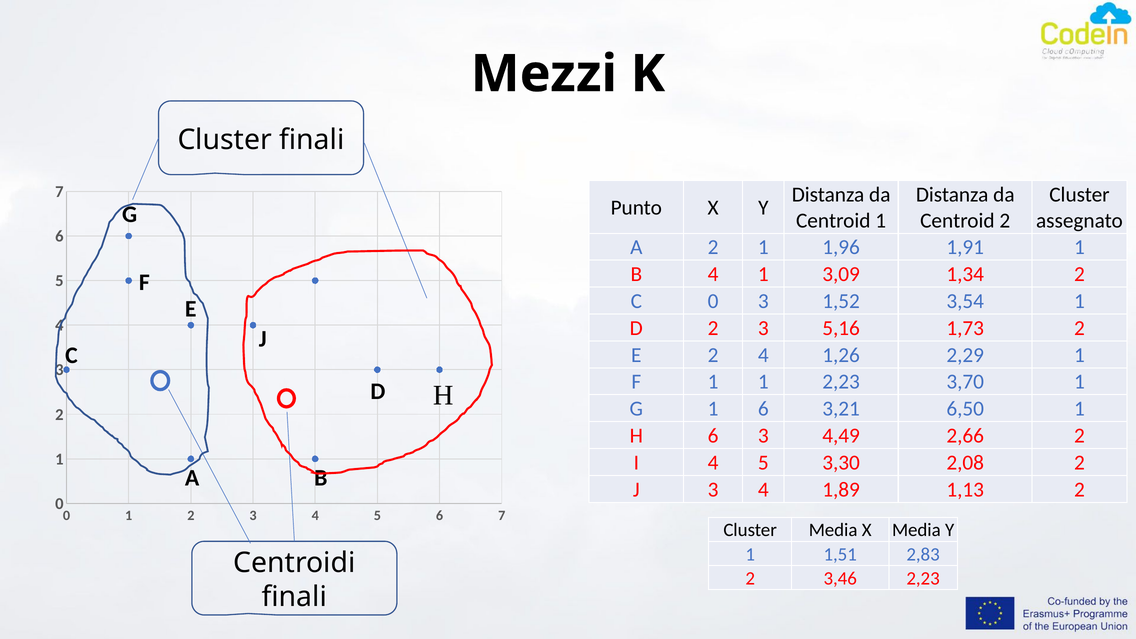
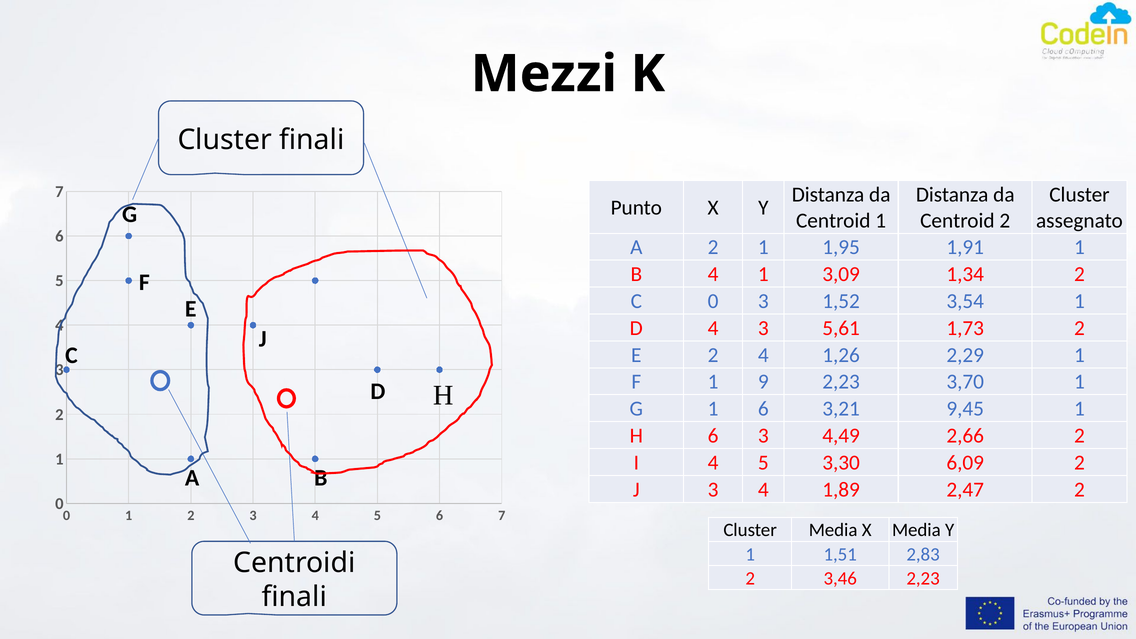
1,96: 1,96 -> 1,95 (841, 247)
D 2: 2 -> 4 (713, 328)
5,16: 5,16 -> 5,61 (841, 328)
1 1: 1 -> 9 (763, 382)
6,50: 6,50 -> 9,45 (965, 409)
2,08: 2,08 -> 6,09 (965, 463)
1,13: 1,13 -> 2,47 (965, 490)
